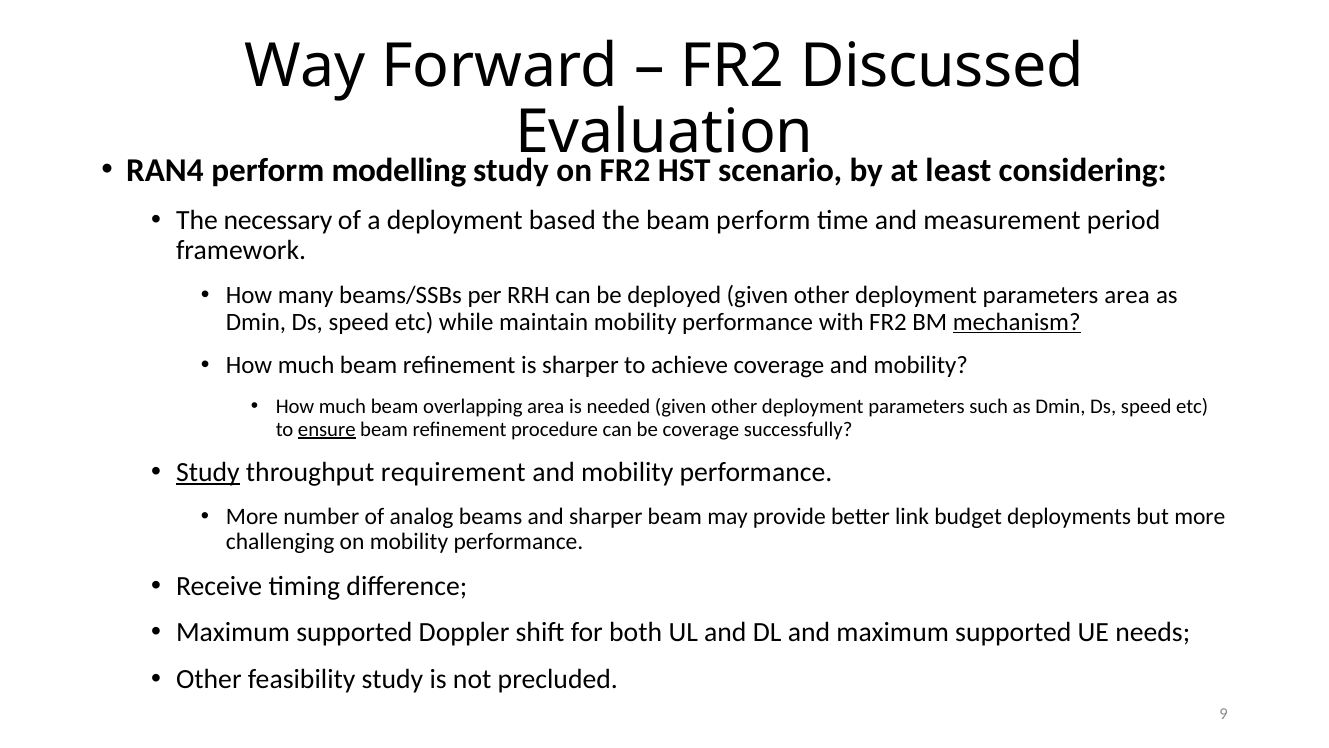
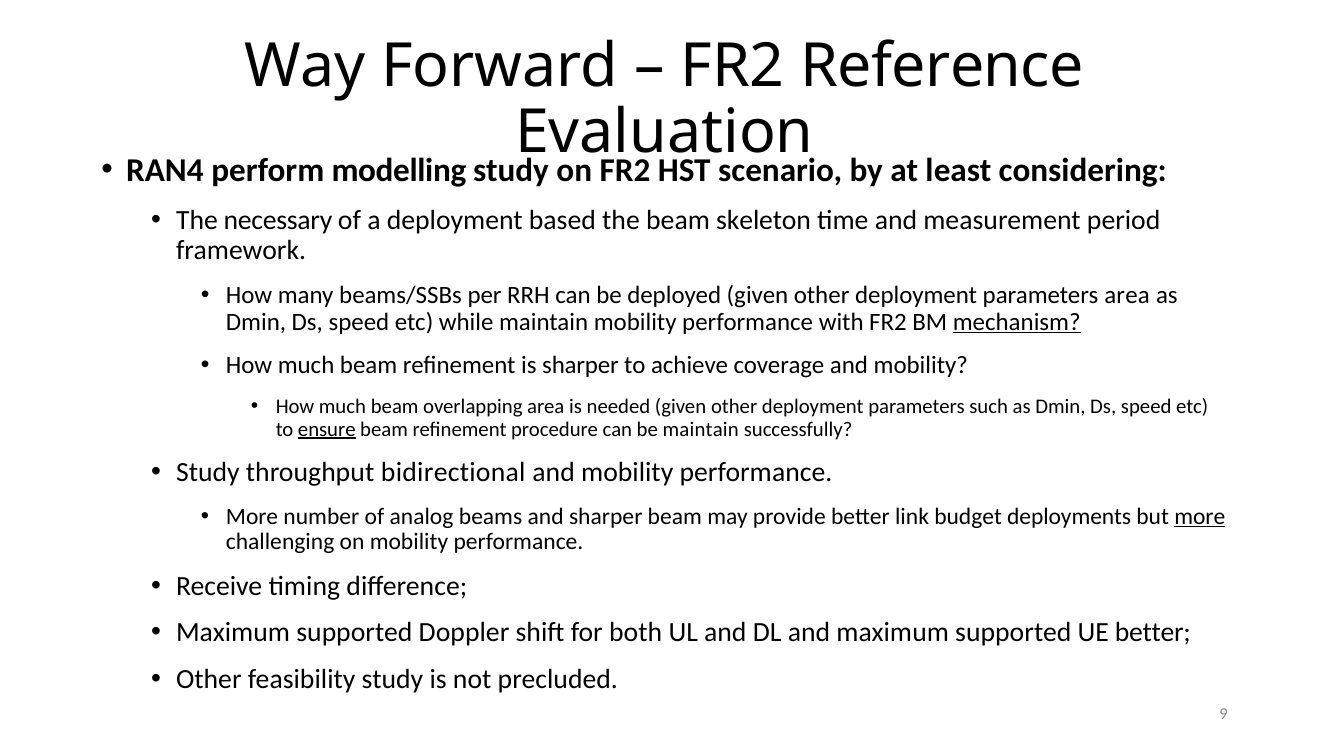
Discussed: Discussed -> Reference (942, 66)
beam perform: perform -> skeleton (764, 220)
be coverage: coverage -> maintain (701, 429)
Study underline: present -> none (208, 472)
requirement: requirement -> bidirectional (453, 472)
more underline: none -> present (1200, 516)
UE needs: needs -> better (1153, 632)
